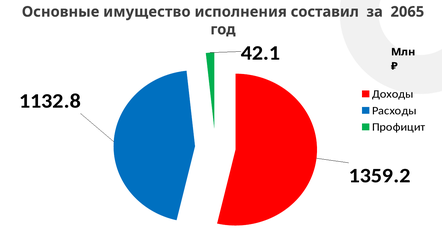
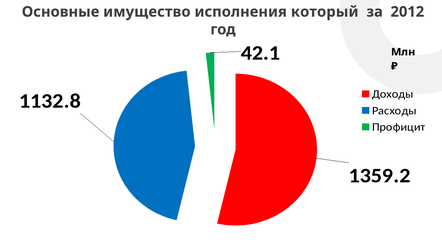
составил: составил -> который (325, 12)
2065: 2065 -> 2012 (407, 12)
